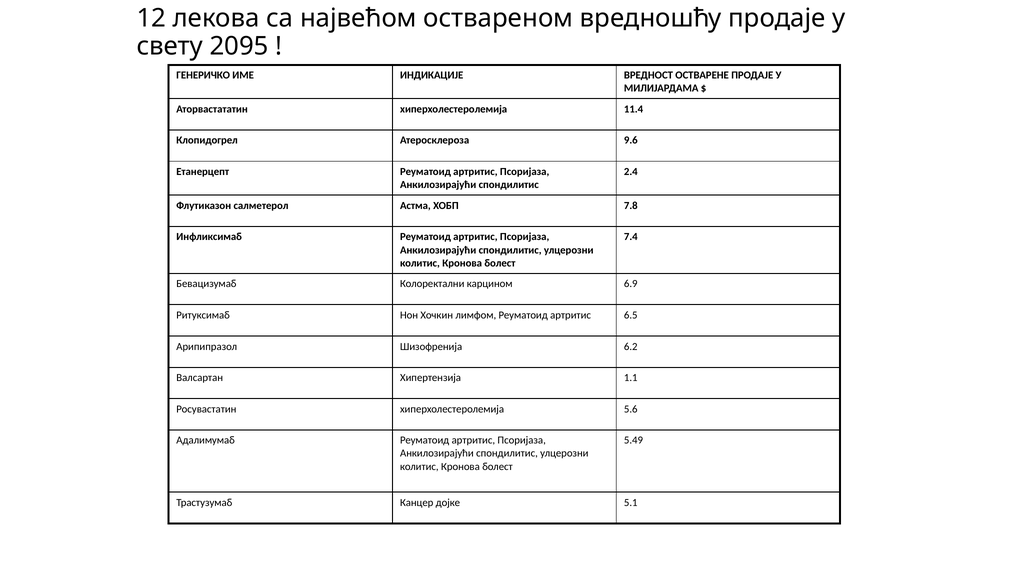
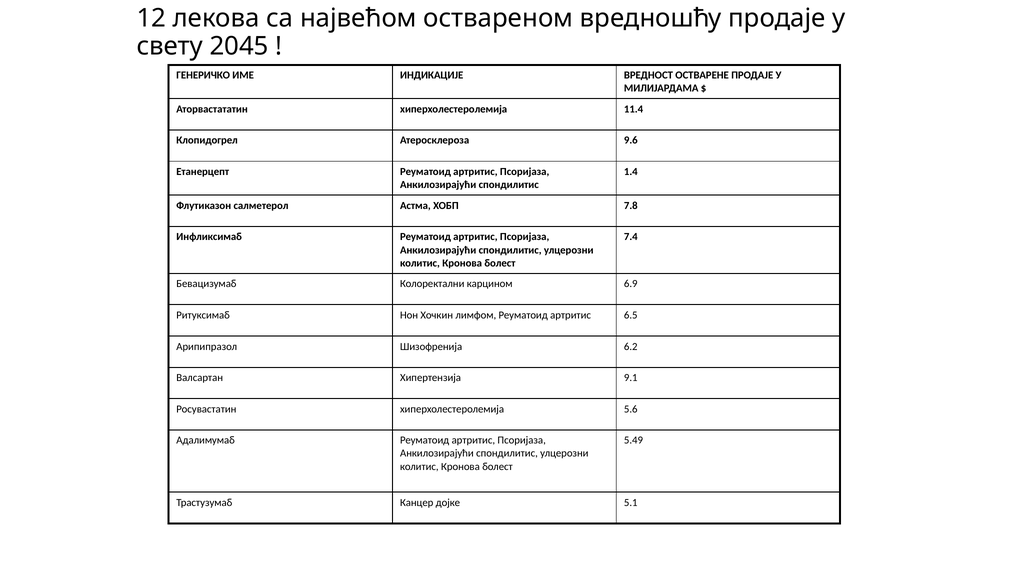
2095: 2095 -> 2045 (239, 46)
2.4: 2.4 -> 1.4 (631, 172)
1.1: 1.1 -> 9.1 (631, 378)
